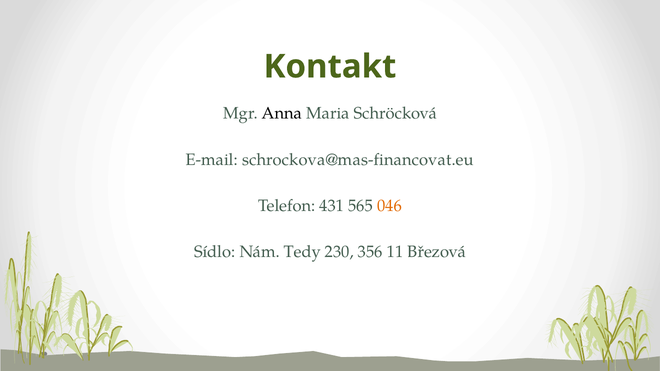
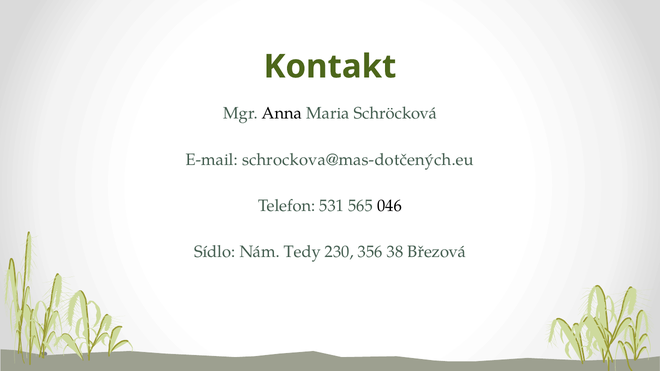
schrockova@mas-financovat.eu: schrockova@mas-financovat.eu -> schrockova@mas-dotčených.eu (358, 160)
431: 431 -> 531 (332, 206)
046 colour: orange -> black (389, 206)
11: 11 -> 38 (395, 252)
